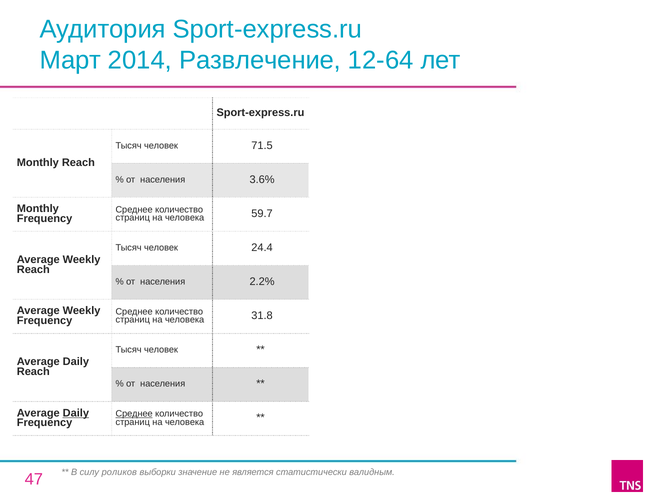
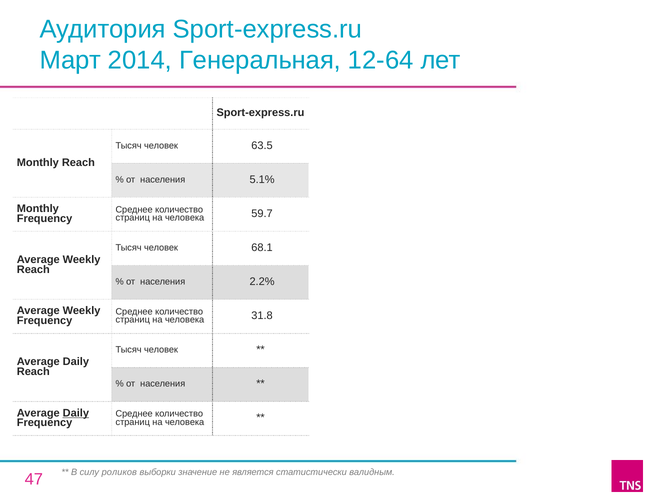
Развлечение: Развлечение -> Генеральная (260, 60)
71.5: 71.5 -> 63.5 (262, 145)
3.6%: 3.6% -> 5.1% (262, 180)
24.4: 24.4 -> 68.1 (262, 248)
Среднее underline: present -> none (134, 414)
